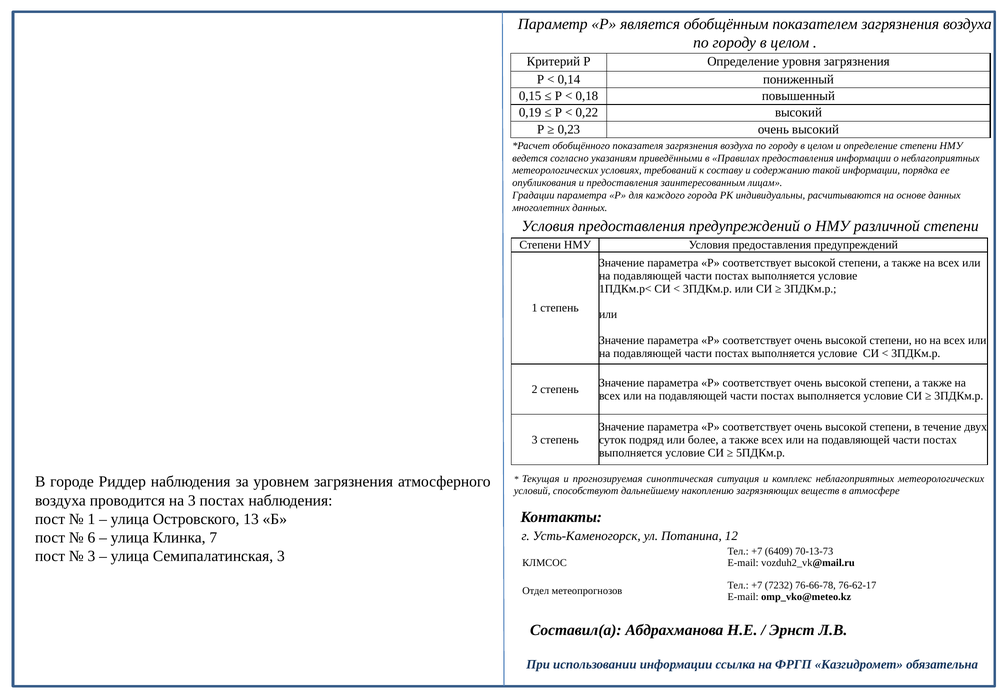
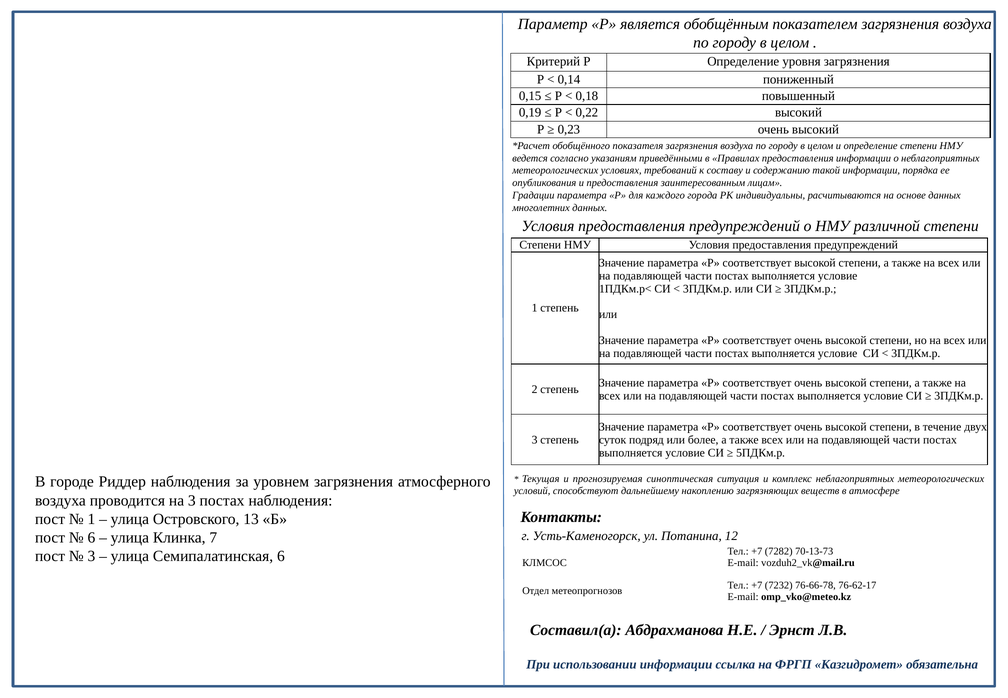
6409: 6409 -> 7282 (779, 551)
Семипалатинская 3: 3 -> 6 (281, 556)
